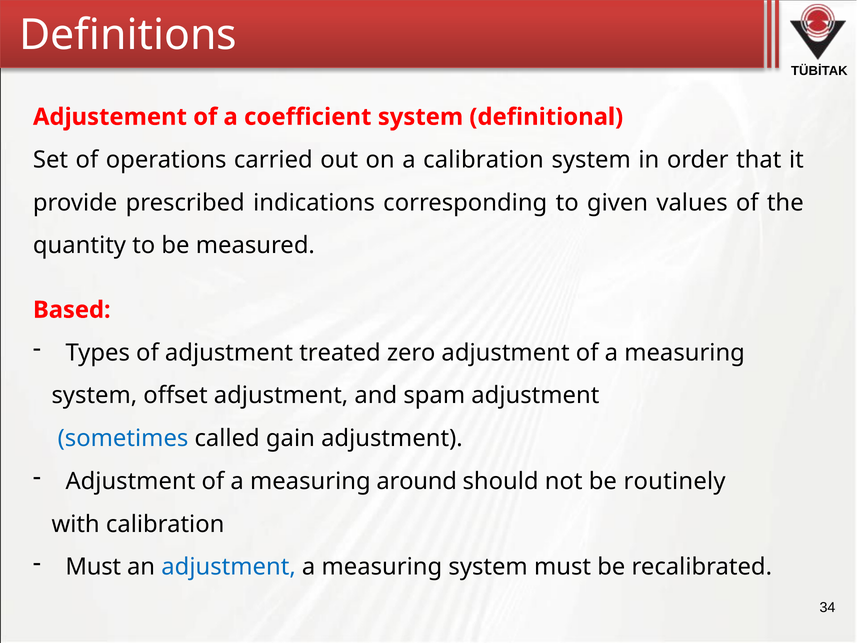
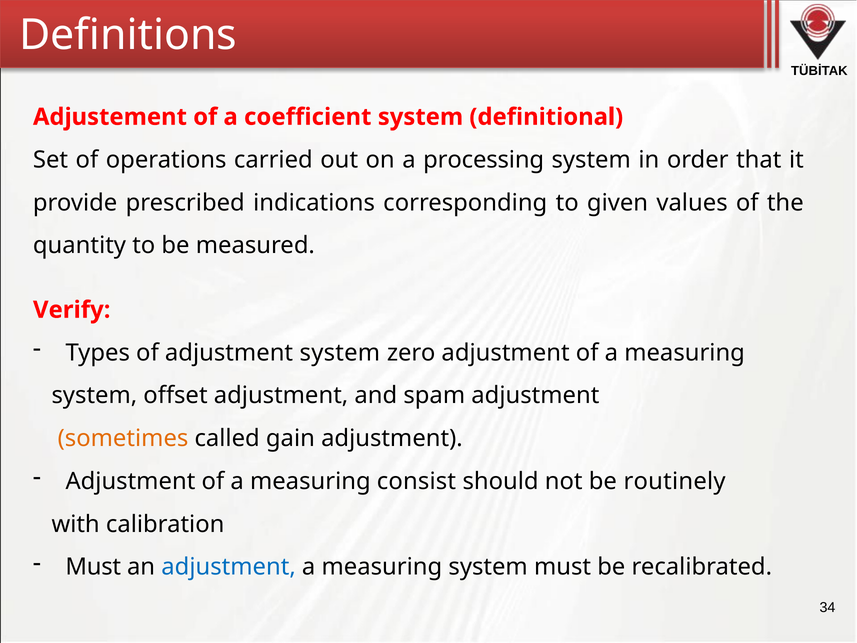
a calibration: calibration -> processing (484, 160)
Based: Based -> Verify (72, 310)
adjustment treated: treated -> system (340, 353)
sometimes colour: blue -> orange (123, 438)
around: around -> consist (416, 481)
